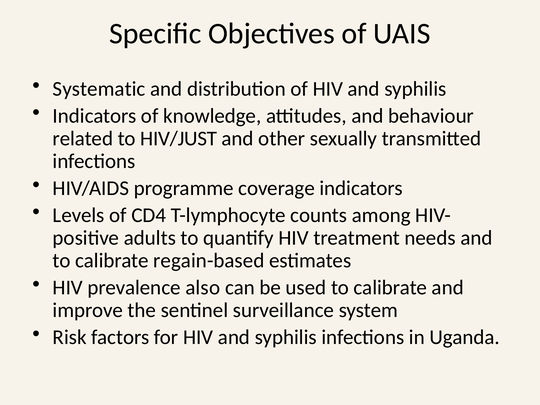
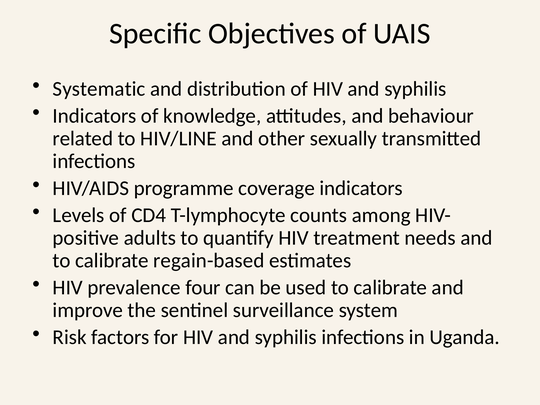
HIV/JUST: HIV/JUST -> HIV/LINE (179, 138)
also: also -> four (203, 288)
